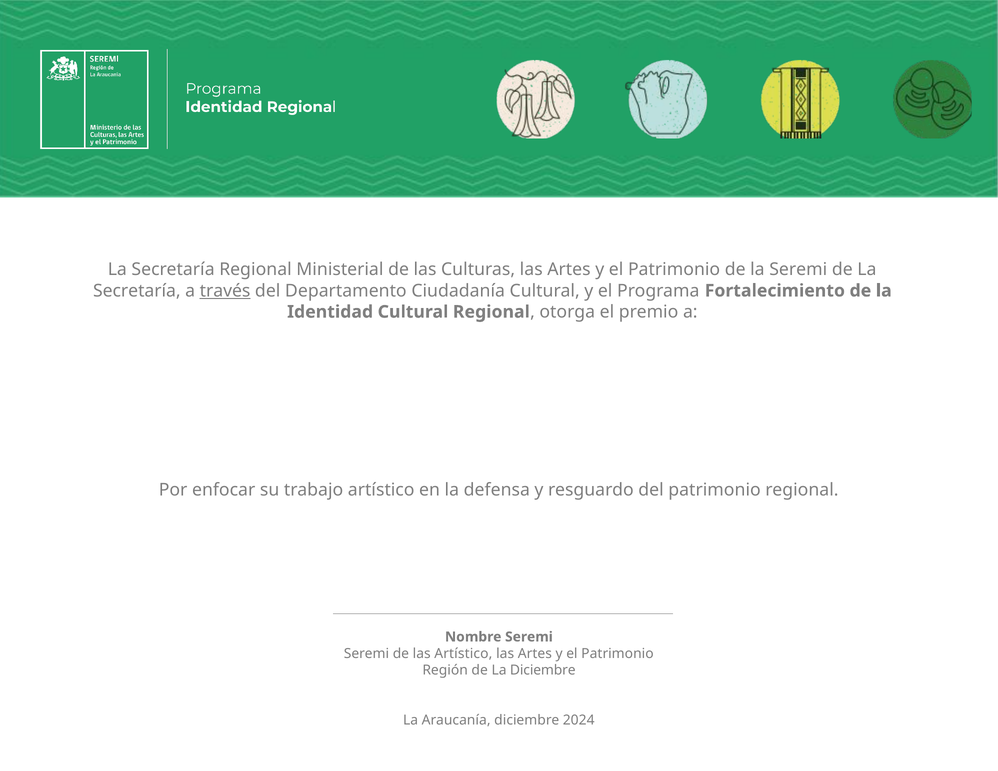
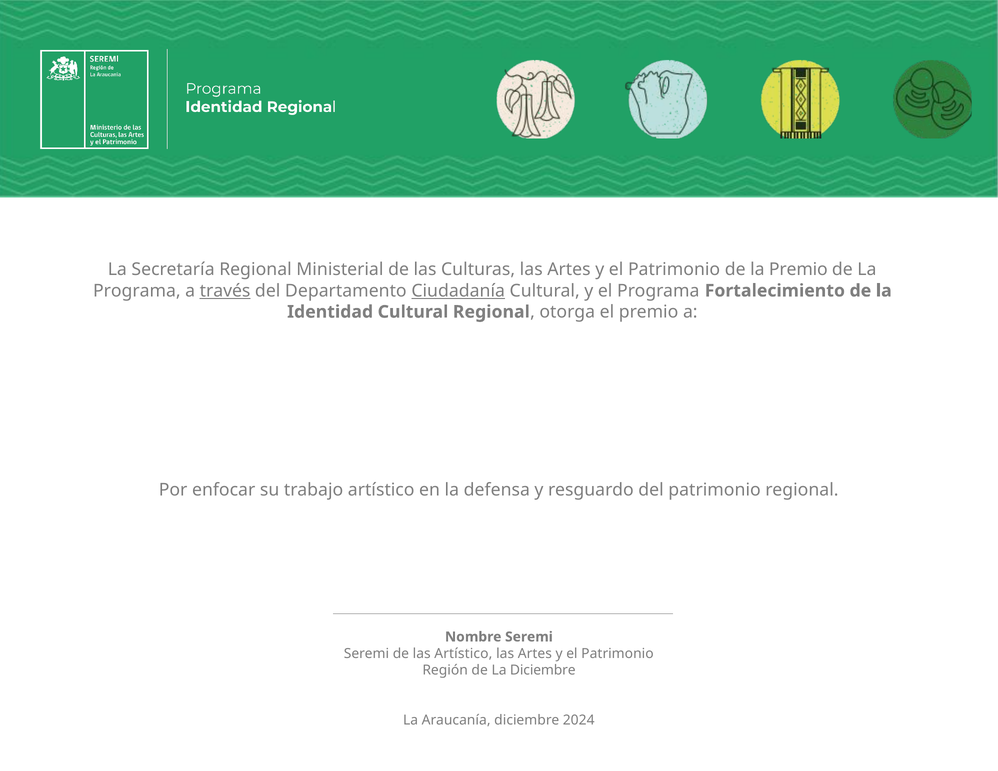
la Seremi: Seremi -> Premio (798, 270)
Secretaría: Secretaría -> Programa (137, 291)
Ciudadanía underline: none -> present (458, 291)
